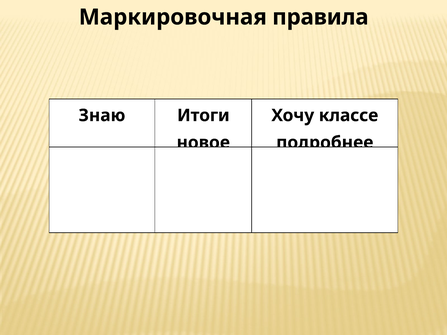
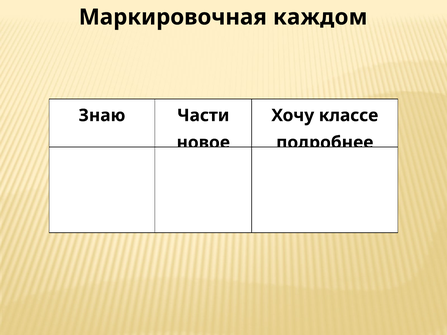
правила: правила -> каждом (320, 17)
Итоги: Итоги -> Части (203, 116)
